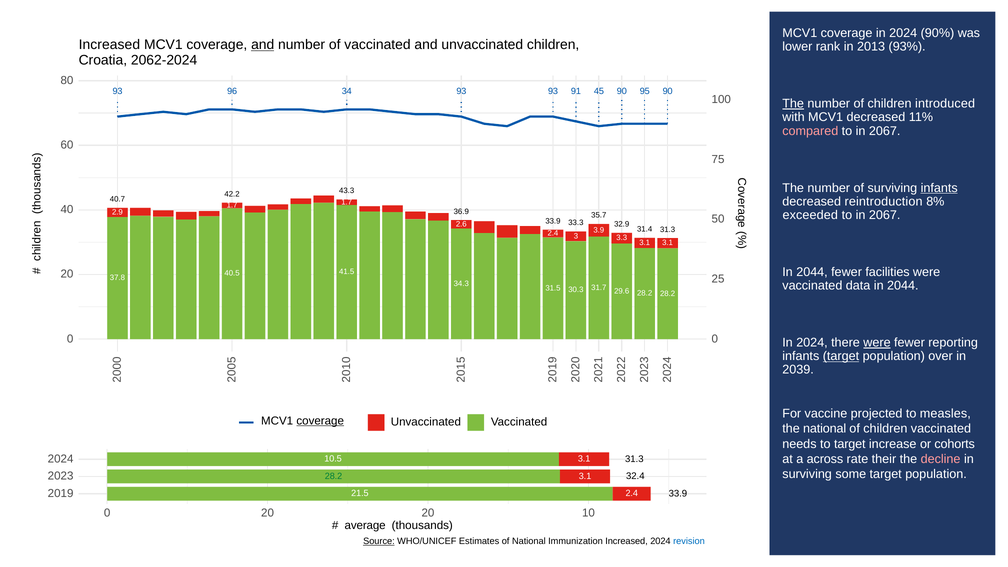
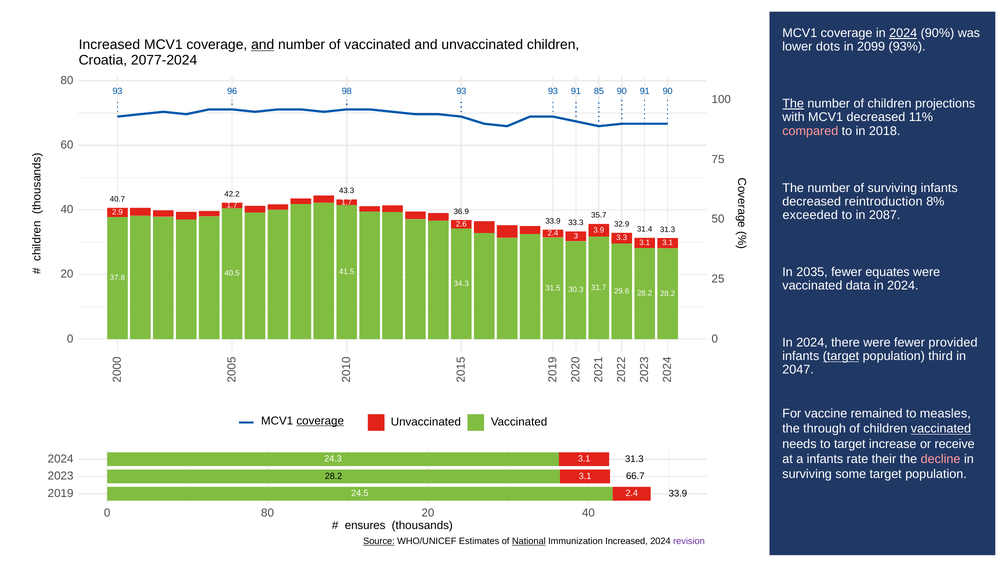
2024 underline: none -> present (903, 33)
rank: rank -> dots (828, 47)
2013: 2013 -> 2099 (871, 47)
2062-2024: 2062-2024 -> 2077-2024 (164, 60)
34: 34 -> 98 (347, 91)
45: 45 -> 85 (599, 91)
90 95: 95 -> 91 (645, 91)
introduced: introduced -> projections (945, 104)
2067: 2067 -> 2018 (885, 131)
infants underline: present -> none (939, 188)
2067: 2067 -> 2087 (885, 215)
2044: 2044 -> 2035 (812, 272)
facilities: facilities -> equates (888, 272)
2044: 2044 -> 2024 (903, 286)
were underline: present -> none (877, 343)
reporting: reporting -> provided (953, 343)
over: over -> third (941, 356)
2039: 2039 -> 2047 (798, 370)
projected: projected -> remained (877, 414)
the national: national -> through (825, 429)
vaccinated underline: none -> present (941, 429)
cohorts: cohorts -> receive (955, 444)
a across: across -> infants (825, 459)
10.5: 10.5 -> 24.3 (333, 459)
32.4: 32.4 -> 66.7 (635, 476)
28.2 colour: green -> black (334, 476)
21.5: 21.5 -> 24.5 (360, 493)
20: 20 -> 80 (268, 513)
10: 10 -> 40 (588, 513)
average: average -> ensures (365, 525)
National underline: none -> present (529, 541)
revision colour: blue -> purple (689, 541)
